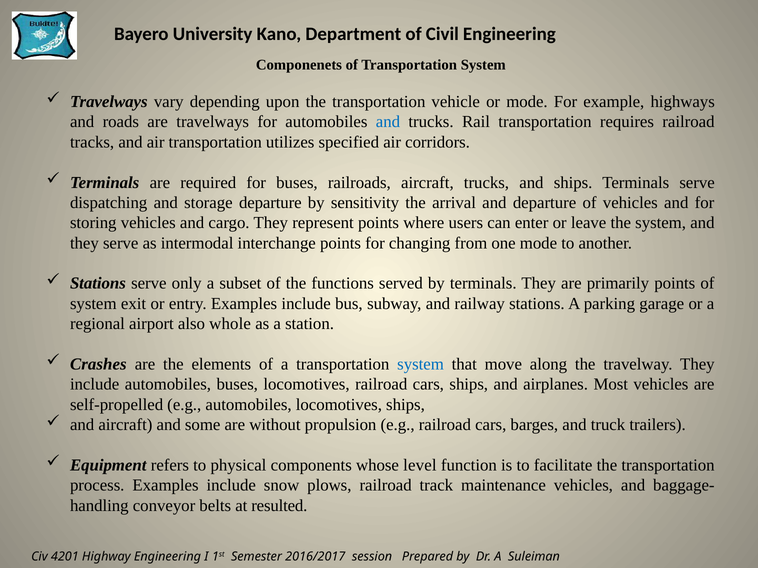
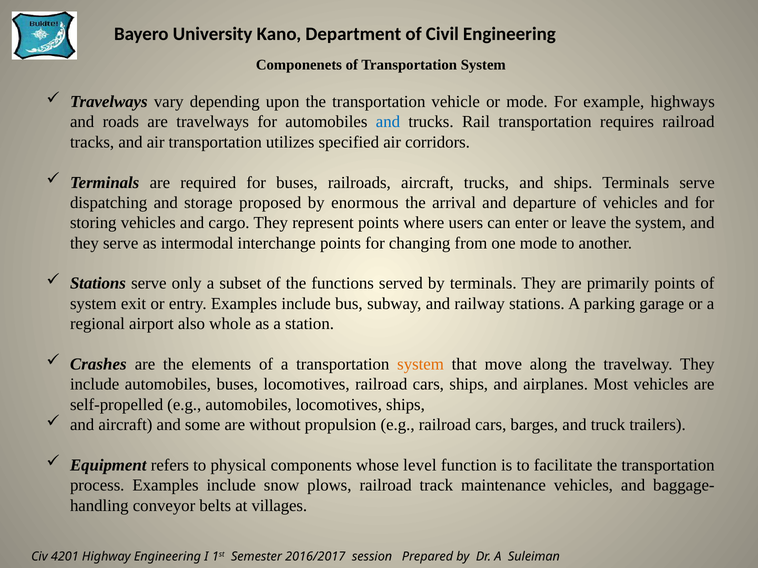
storage departure: departure -> proposed (270, 203)
sensitivity: sensitivity -> enormous (365, 203)
system colour: blue -> orange (421, 364)
resulted: resulted -> villages (279, 506)
